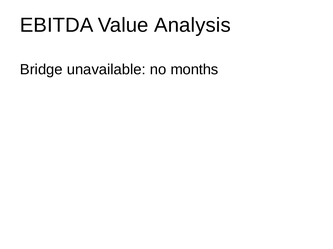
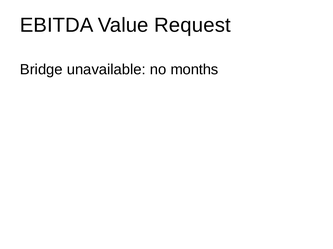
Analysis: Analysis -> Request (192, 25)
